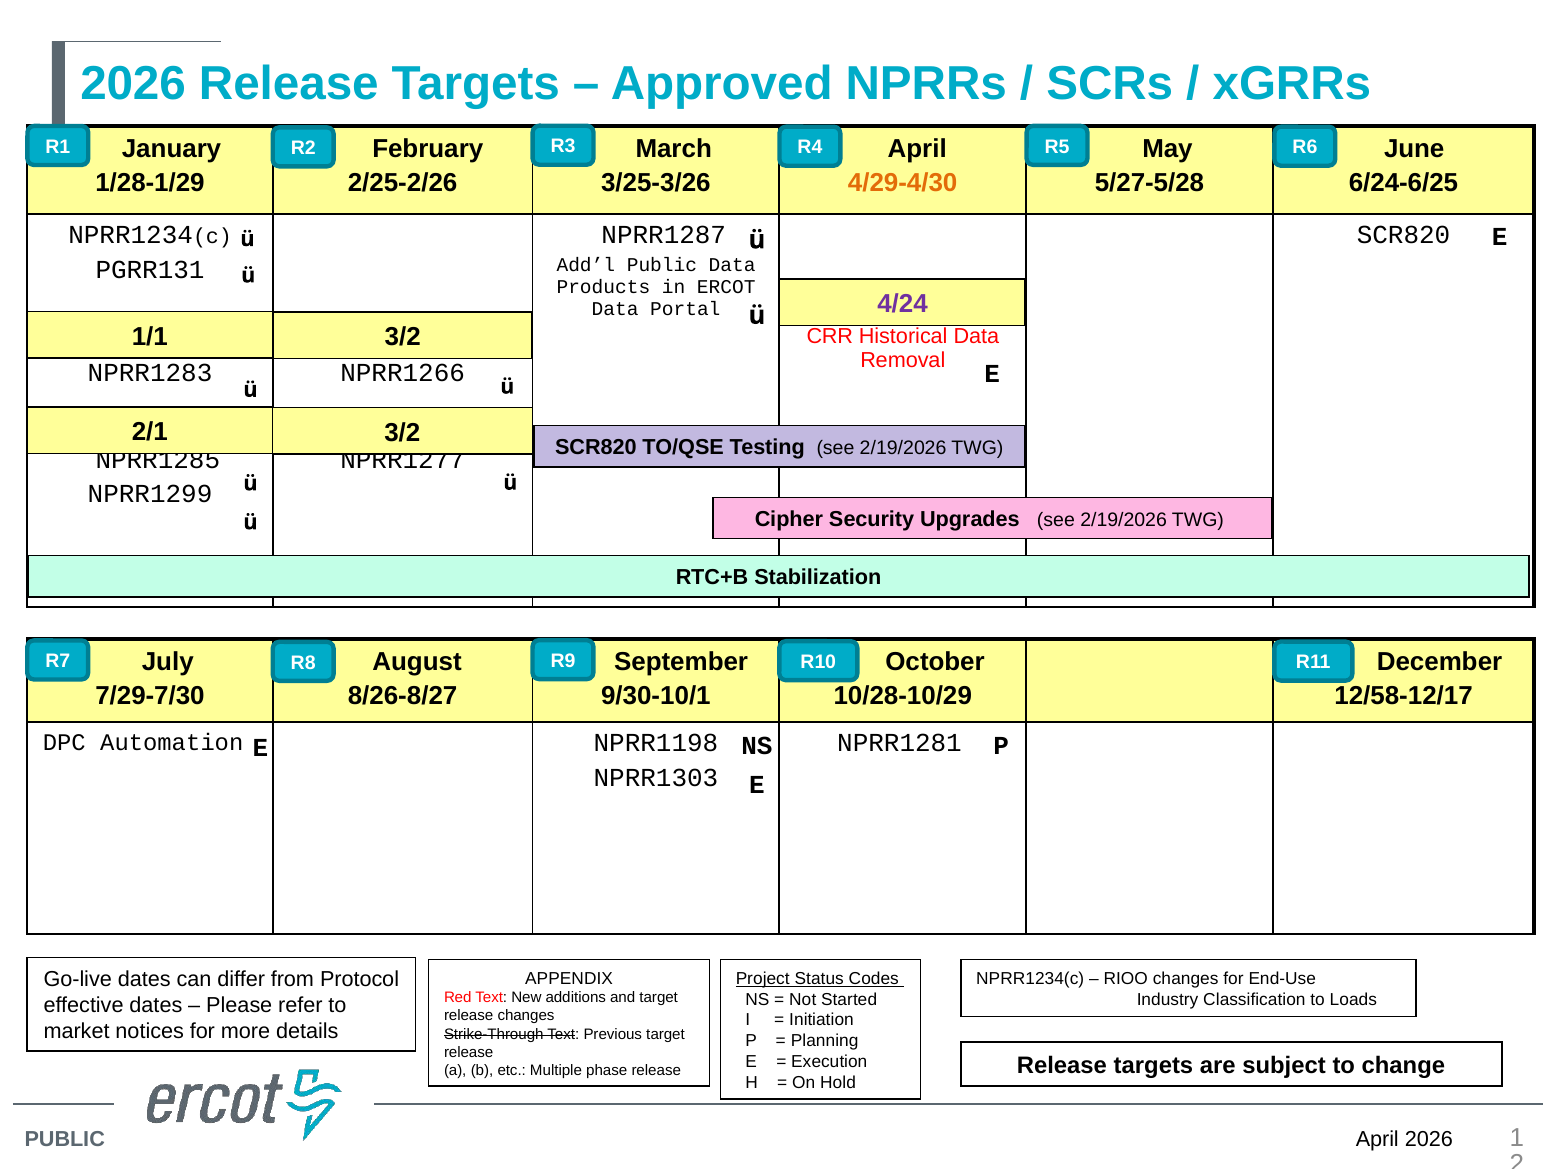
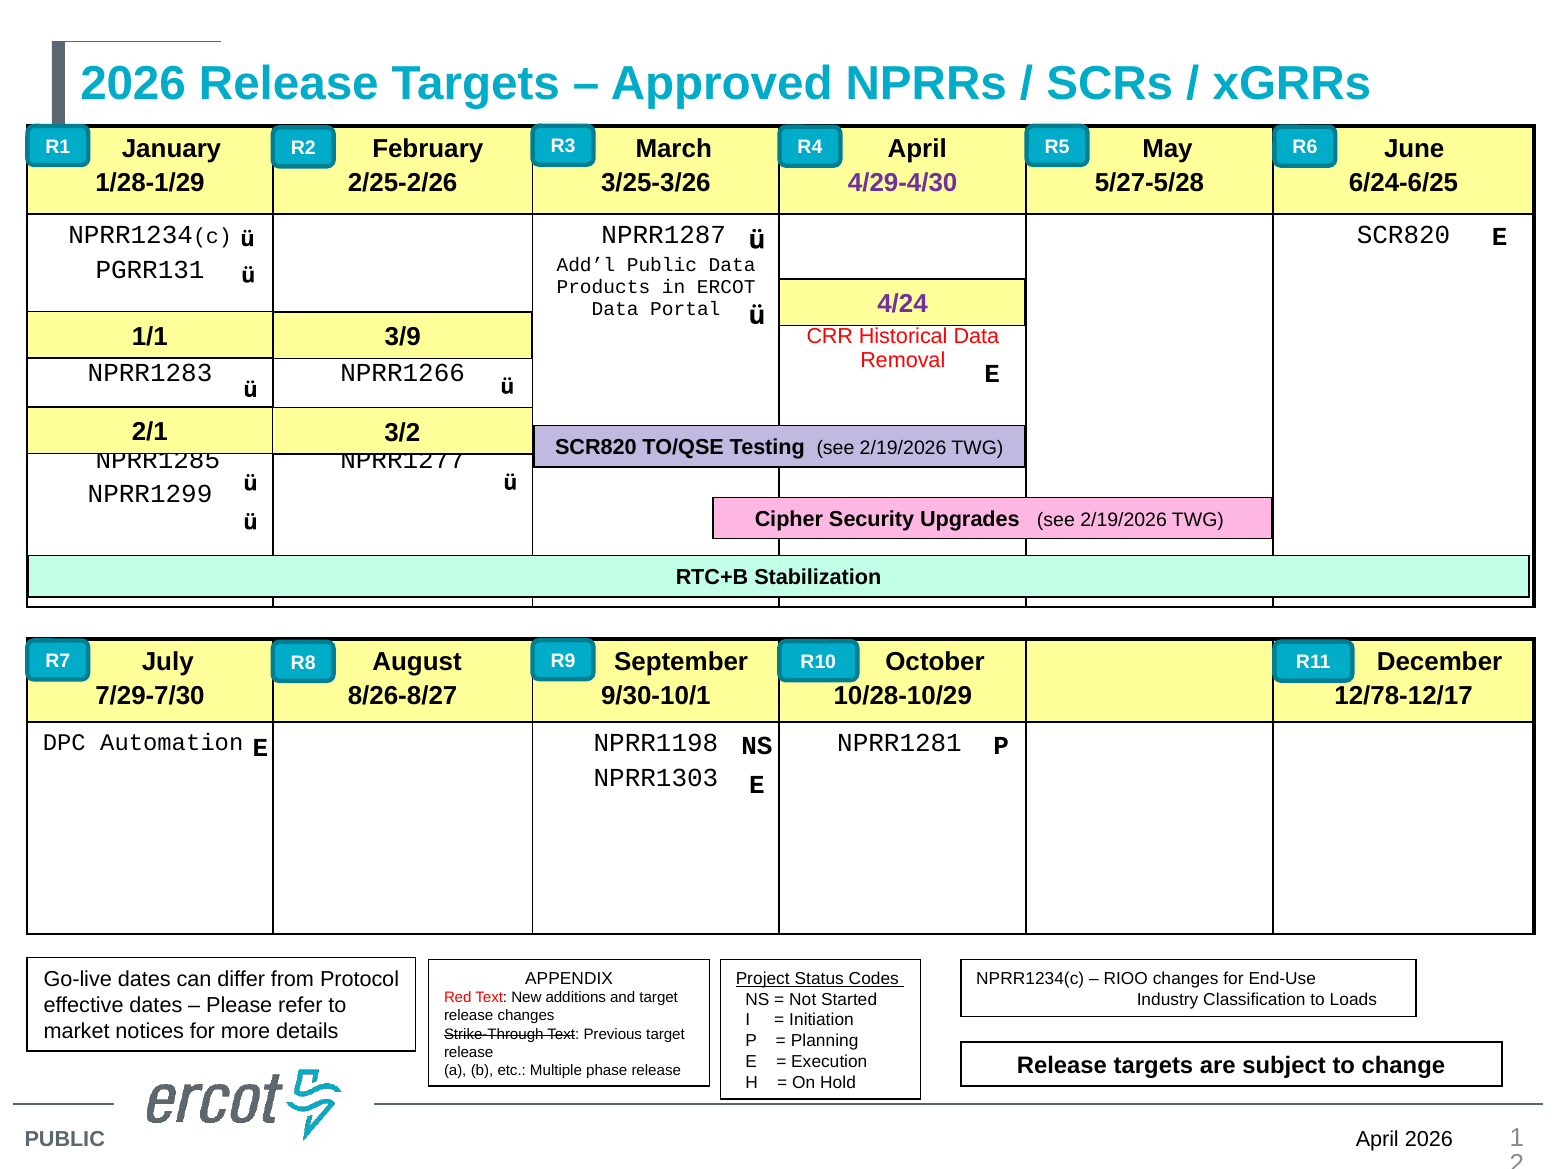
4/29-4/30 colour: orange -> purple (903, 183)
3/2: 3/2 -> 3/9 (403, 337)
12/58-12/17: 12/58-12/17 -> 12/78-12/17 (1404, 696)
